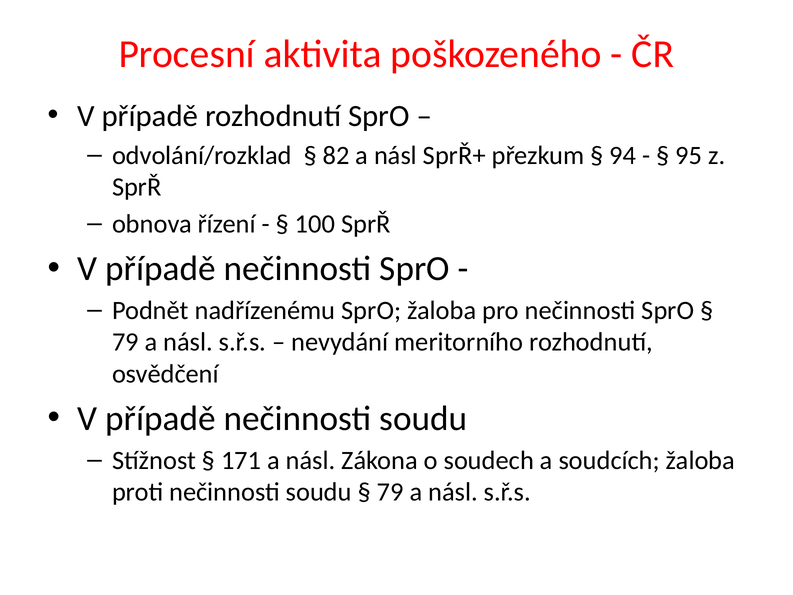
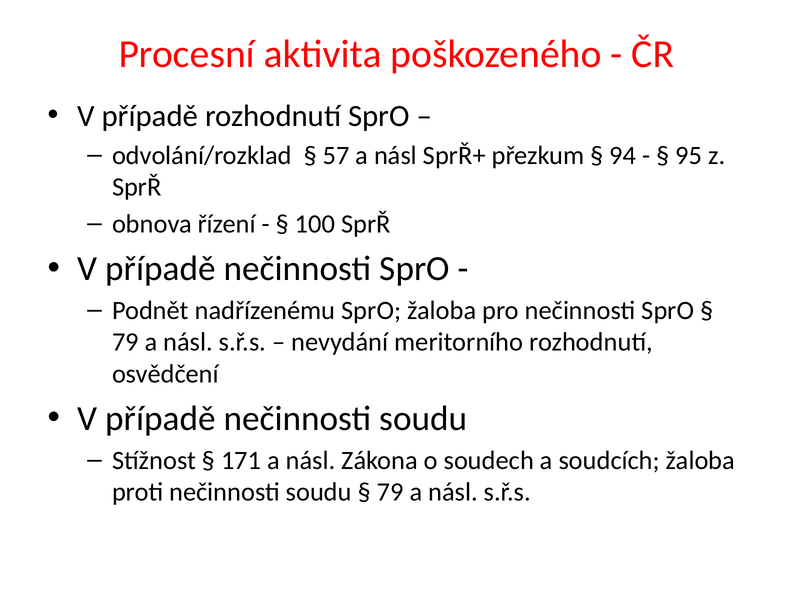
82: 82 -> 57 (336, 155)
